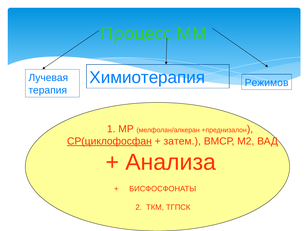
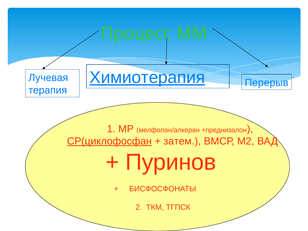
Химиотерапия underline: none -> present (147, 78)
Режимов: Режимов -> Перерыв (267, 83)
Анализа: Анализа -> Пуринов (171, 162)
